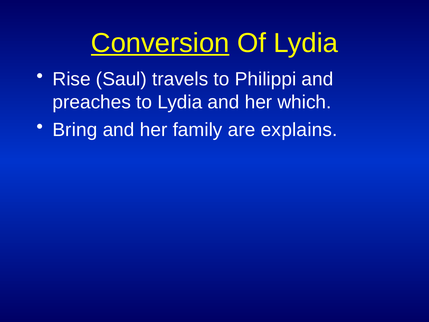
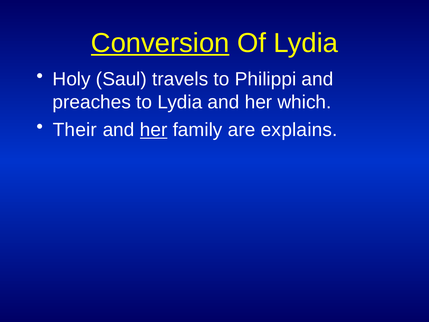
Rise: Rise -> Holy (72, 79)
Bring: Bring -> Their (75, 130)
her underline: none -> present (154, 130)
